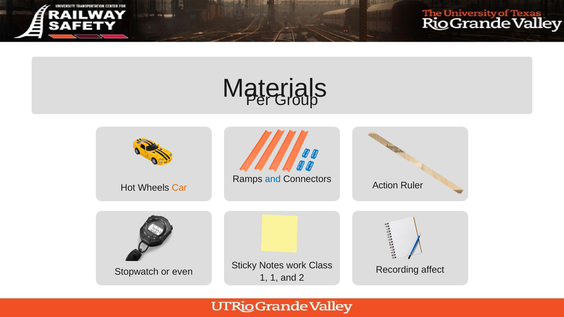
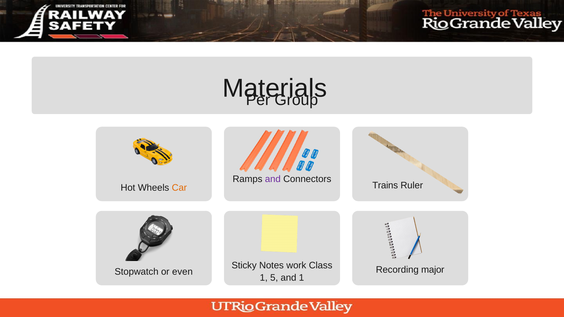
and colour: blue -> purple (273, 179)
Action: Action -> Trains (385, 186)
affect: affect -> major (433, 270)
1 1: 1 -> 5 (274, 278)
and 2: 2 -> 1 (302, 278)
